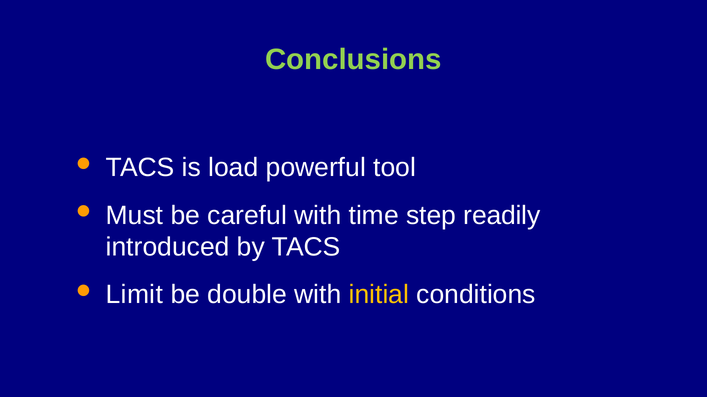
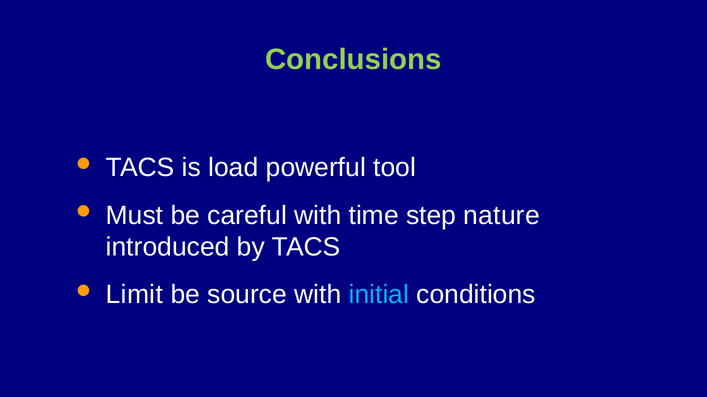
readily: readily -> nature (502, 216)
double: double -> source (247, 295)
initial colour: yellow -> light blue (379, 295)
